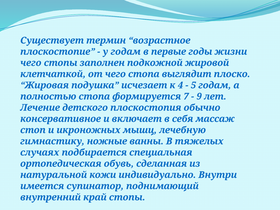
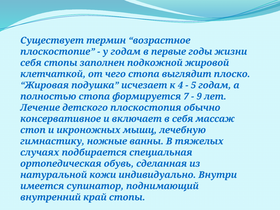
чего: чего -> себя (31, 63)
